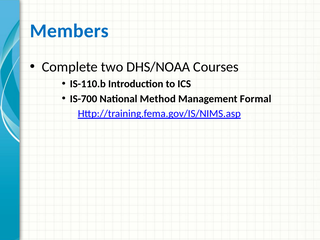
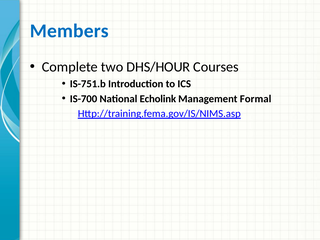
DHS/NOAA: DHS/NOAA -> DHS/HOUR (158, 67)
IS-110.b: IS-110.b -> IS-751.b (88, 84)
Method: Method -> Echolink (158, 99)
